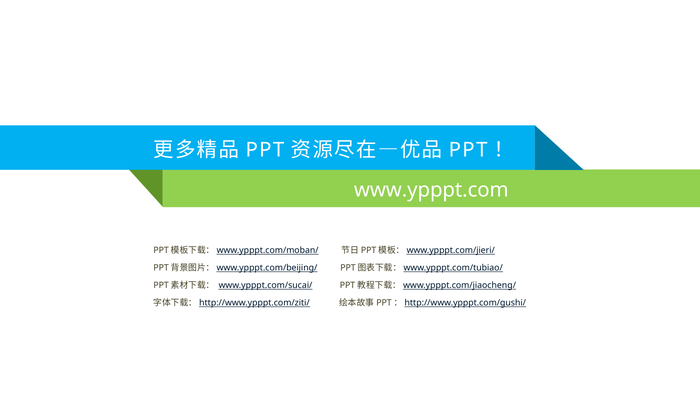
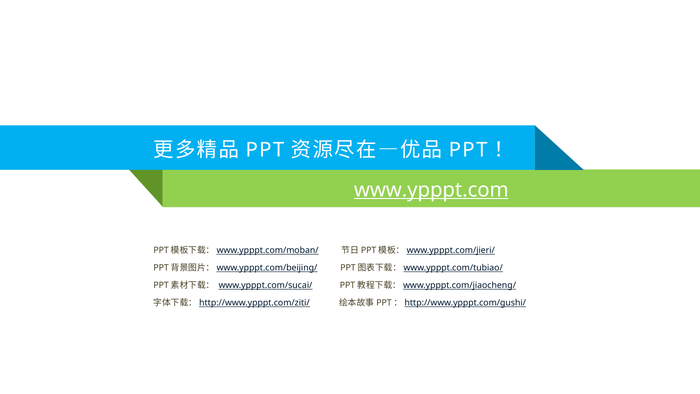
www.ypppt.com underline: none -> present (431, 190)
